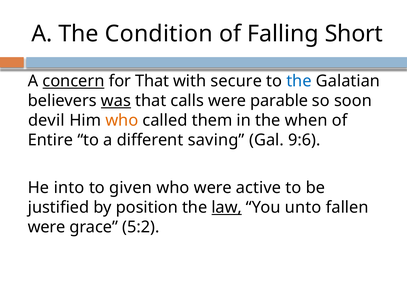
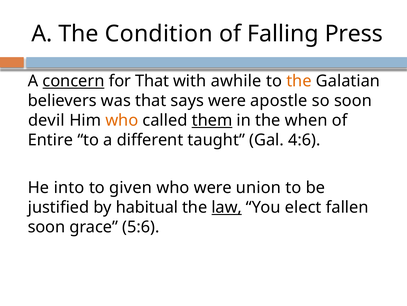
Short: Short -> Press (354, 34)
secure: secure -> awhile (236, 81)
the colour: blue -> orange (299, 81)
was underline: present -> none (116, 101)
calls: calls -> says (187, 101)
parable: parable -> apostle (279, 101)
them underline: none -> present (212, 120)
saving: saving -> taught (216, 140)
9:6: 9:6 -> 4:6 (304, 140)
active: active -> union (259, 187)
position: position -> habitual (147, 207)
unto: unto -> elect (303, 207)
were: were -> soon (47, 227)
5:2: 5:2 -> 5:6 (141, 227)
